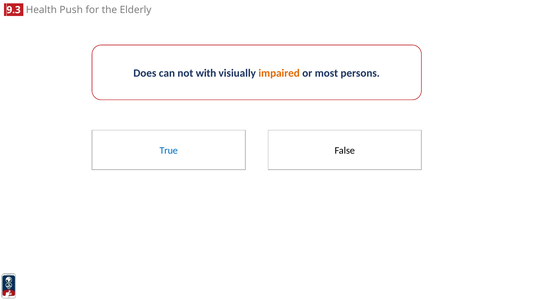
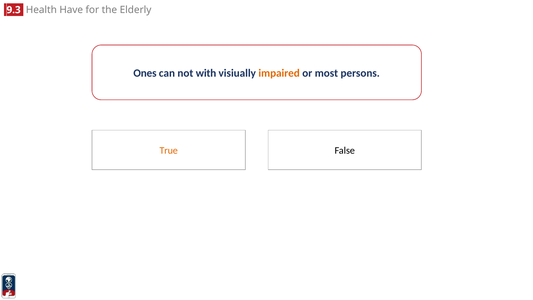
Push: Push -> Have (71, 10)
Does: Does -> Ones (145, 73)
True colour: blue -> orange (169, 151)
